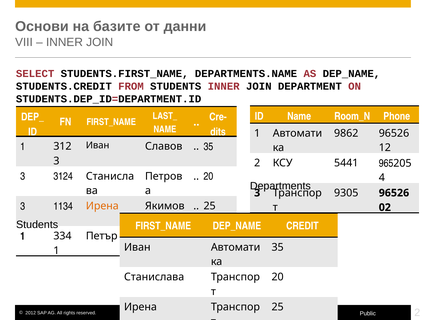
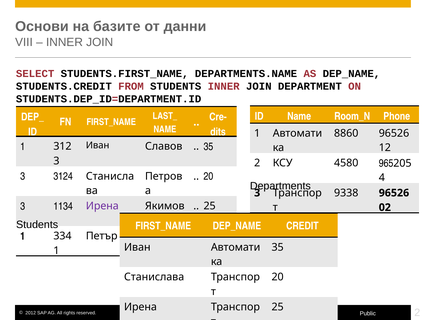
9862: 9862 -> 8860 (346, 133)
5441: 5441 -> 4580 (346, 163)
9305: 9305 -> 9338 (346, 193)
Ирена colour: orange -> purple (102, 206)
